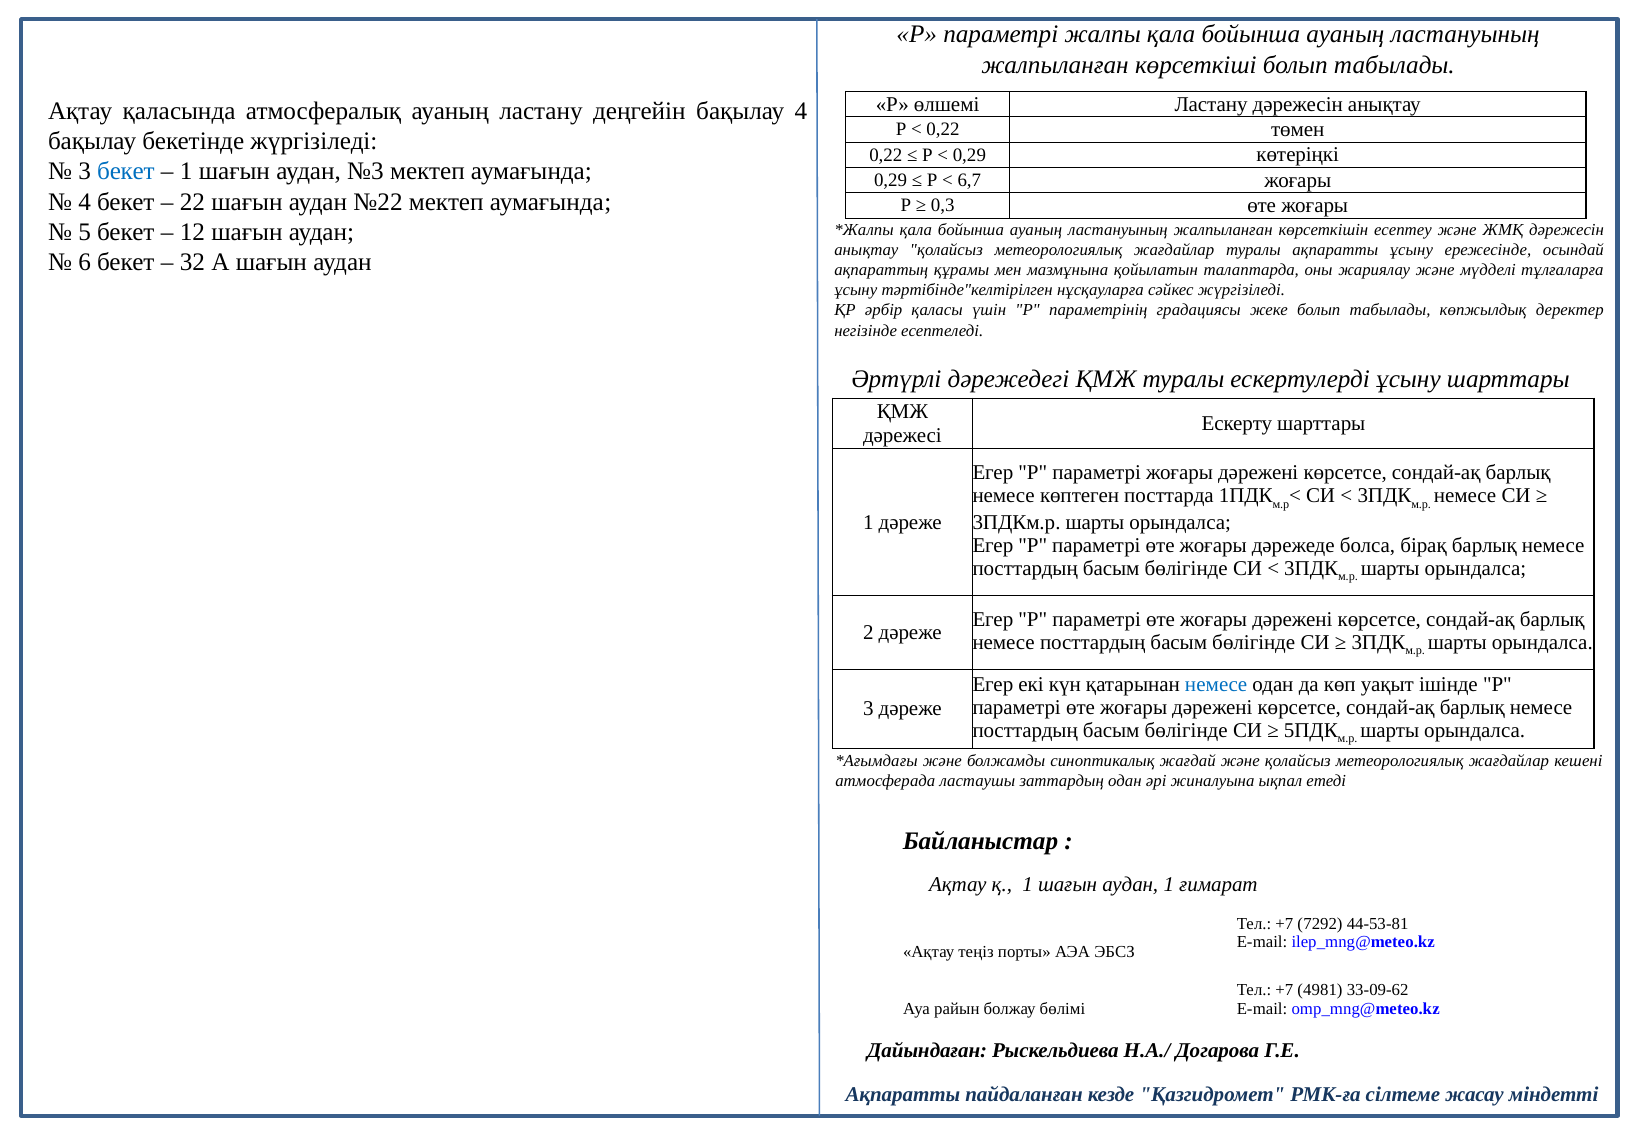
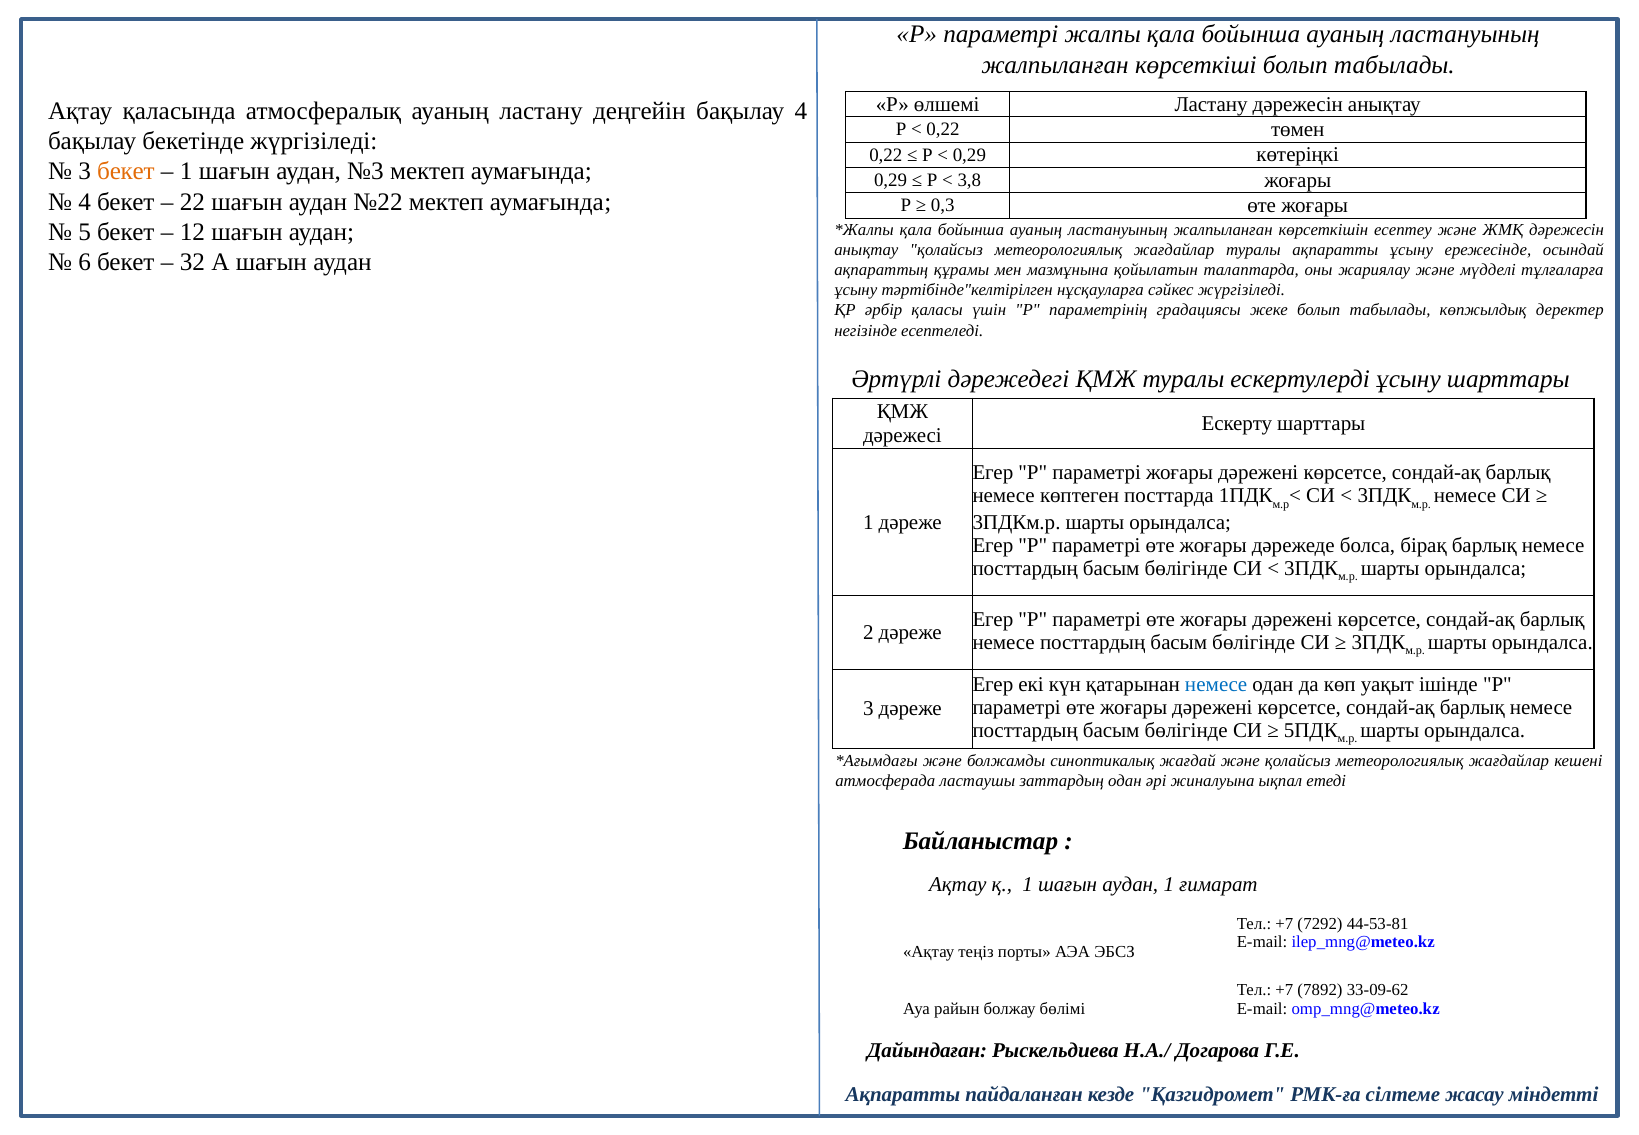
бекет colour: blue -> orange (126, 171)
6,7: 6,7 -> 3,8 (969, 180)
4981: 4981 -> 7892 (1320, 990)
